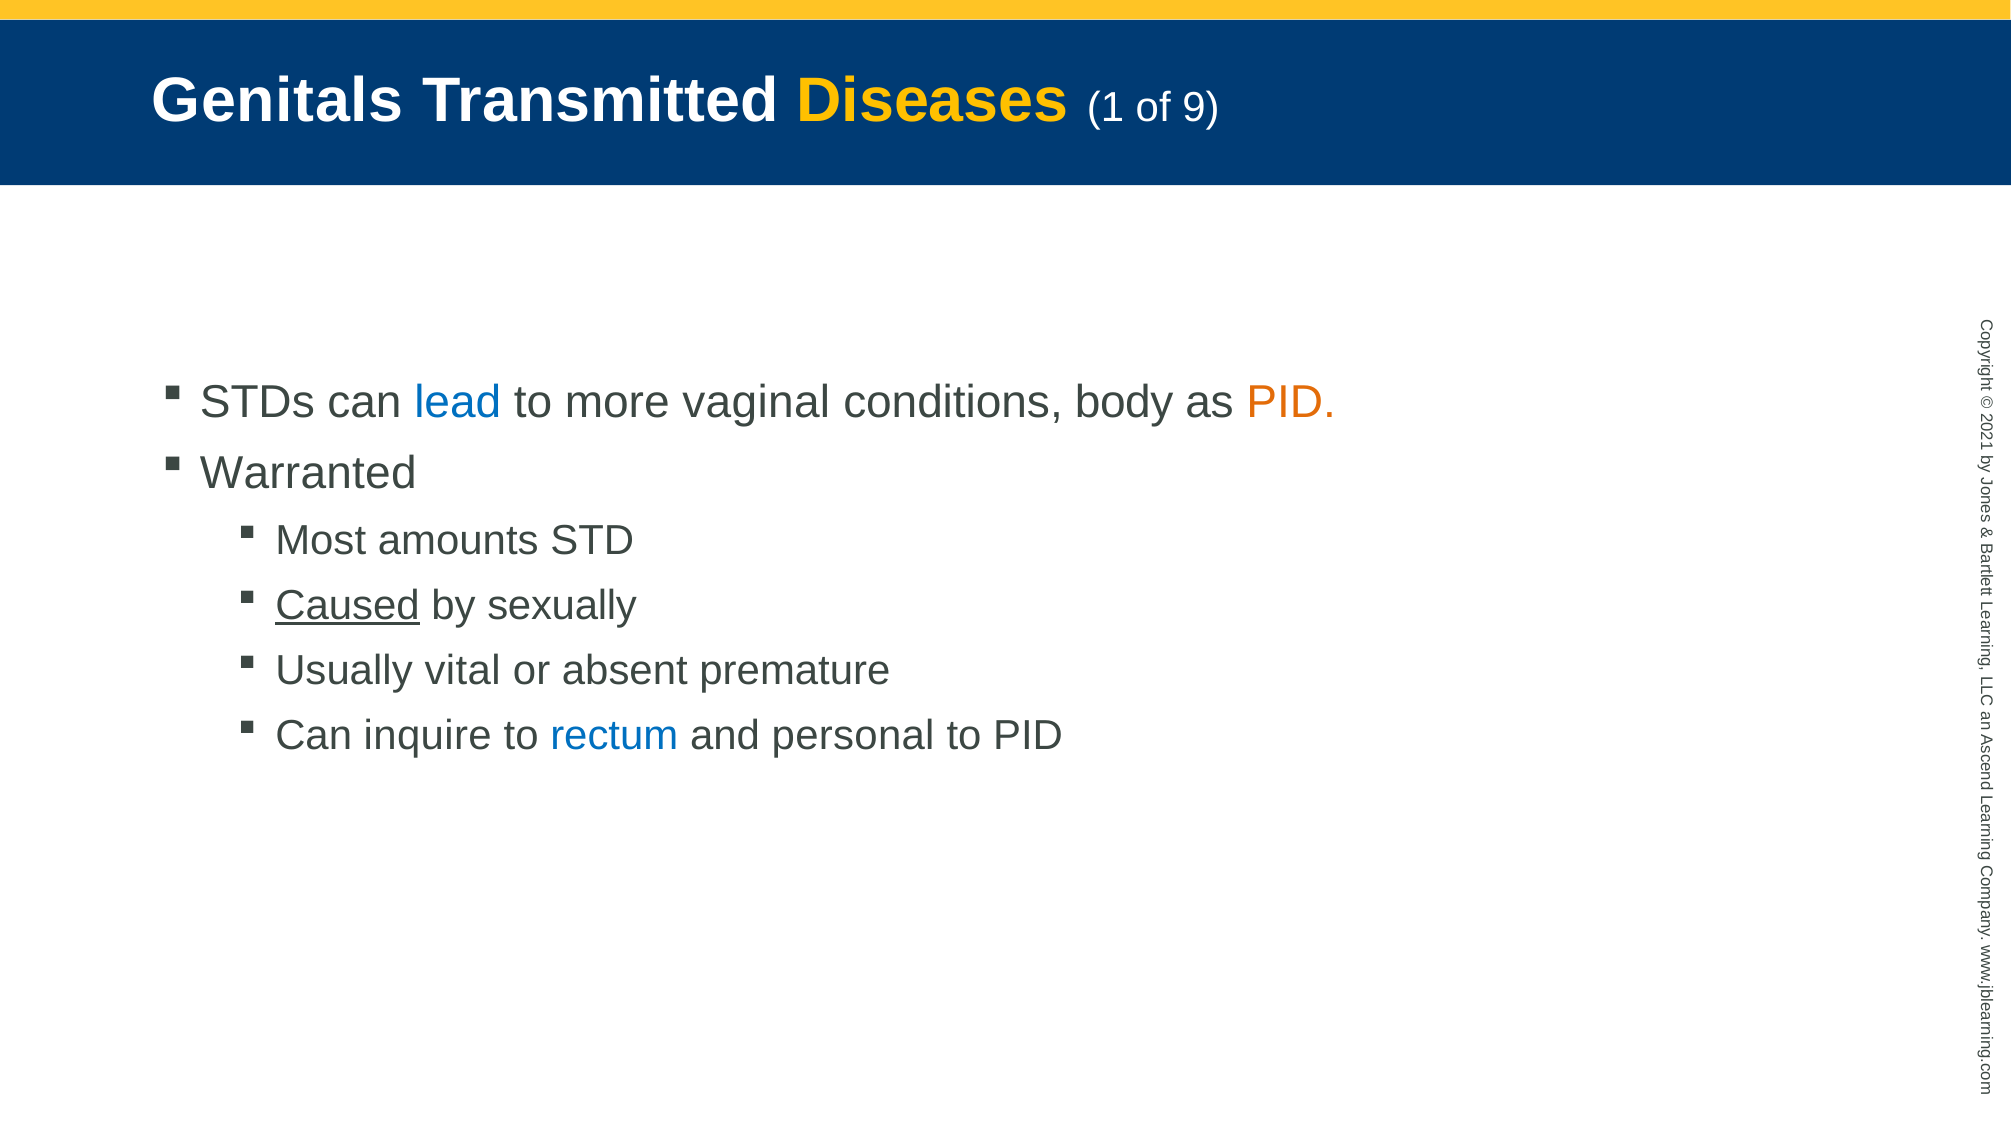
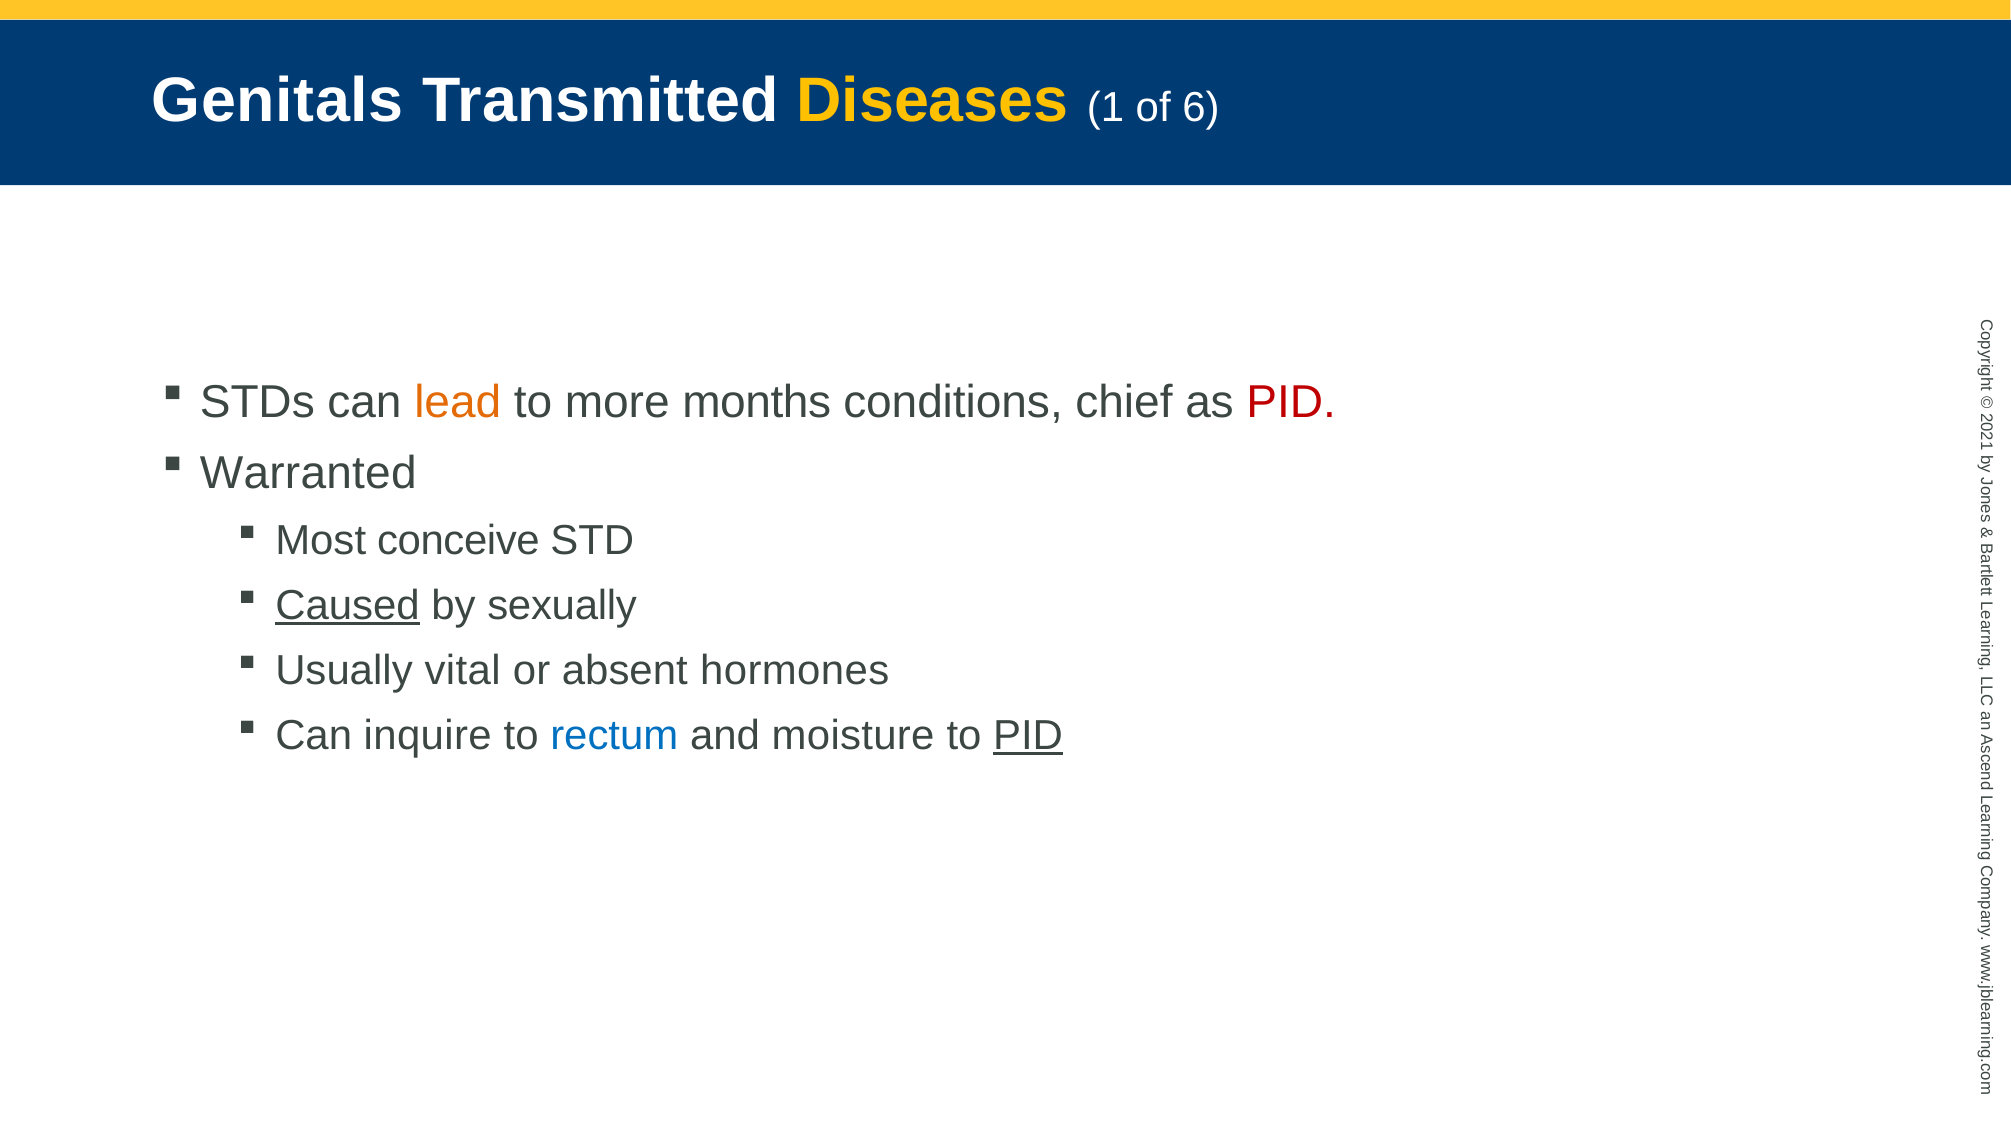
9: 9 -> 6 (1201, 108)
lead colour: blue -> orange (458, 402)
vaginal: vaginal -> months (757, 402)
body: body -> chief (1124, 402)
PID colour: orange -> red (1291, 402)
amounts: amounts -> conceive (458, 540)
premature: premature -> hormones (795, 670)
personal: personal -> moisture (853, 735)
PID underline: none -> present (1028, 735)
